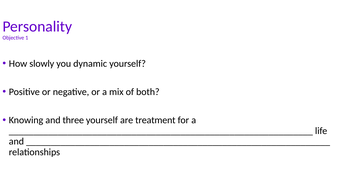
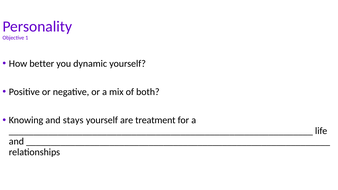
slowly: slowly -> better (42, 64)
three: three -> stays (73, 120)
